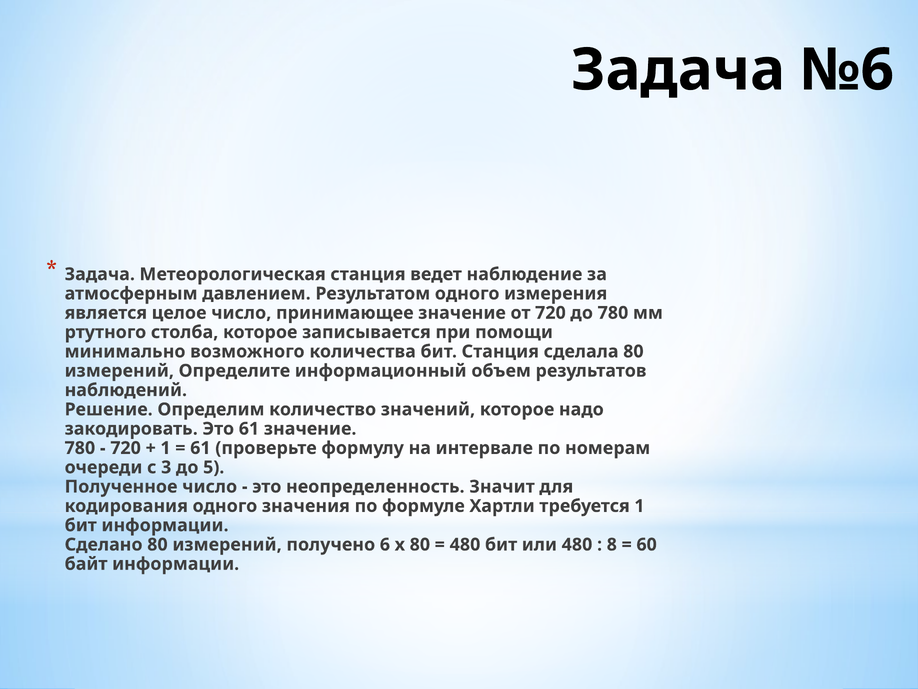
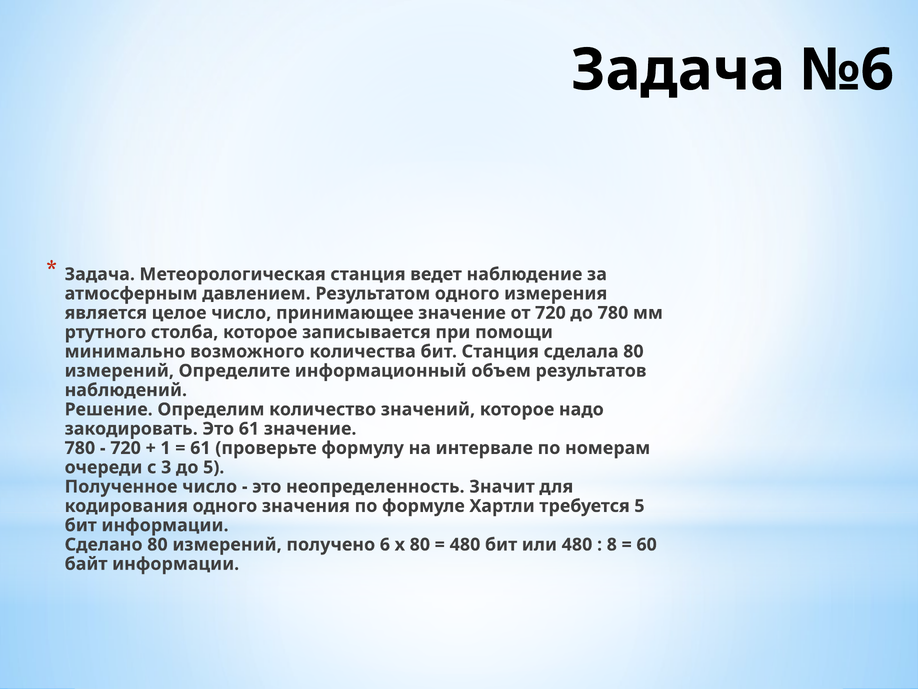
требуется 1: 1 -> 5 (639, 506)
